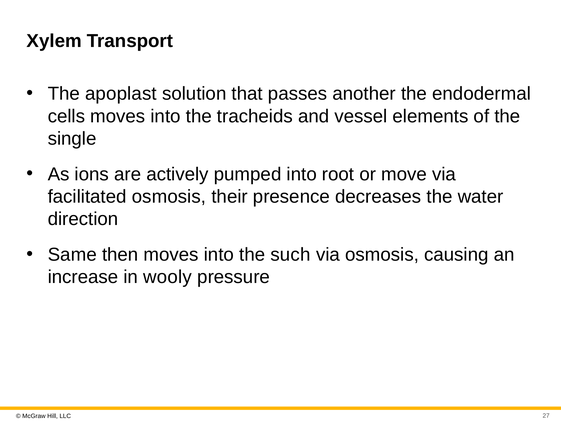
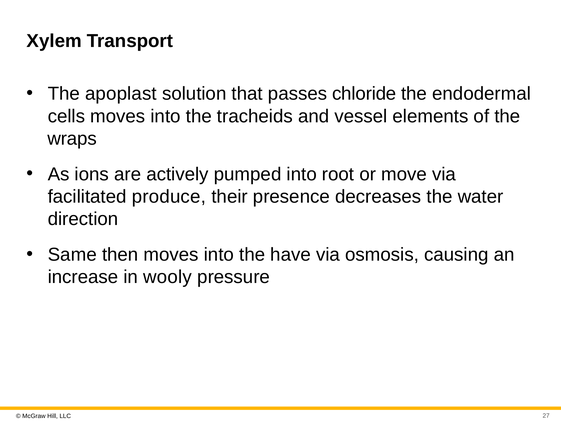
another: another -> chloride (364, 94)
single: single -> wraps (72, 139)
facilitated osmosis: osmosis -> produce (169, 196)
such: such -> have (291, 254)
